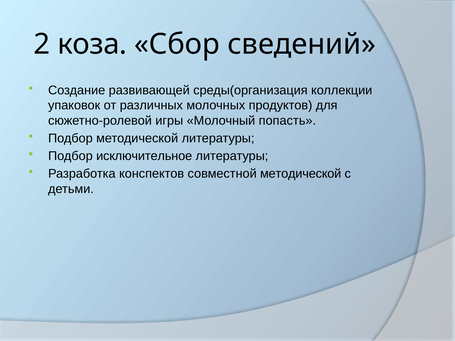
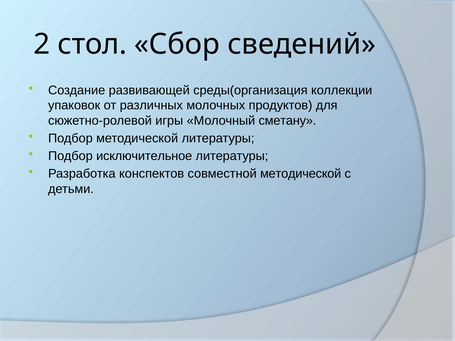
коза: коза -> стол (92, 44)
попасть: попасть -> сметану (287, 121)
